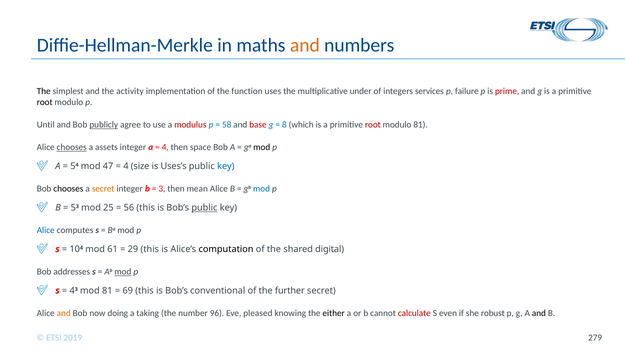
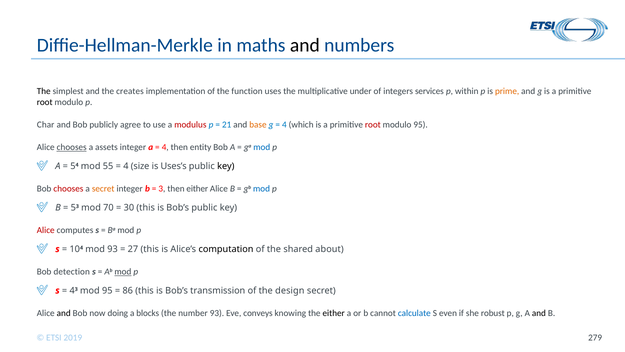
and colour: orange -> black (305, 45)
activity: activity -> creates (130, 91)
failure: failure -> within (467, 91)
prime colour: red -> orange (507, 91)
Until: Until -> Char (46, 125)
publicly underline: present -> none (104, 125)
58: 58 -> 21 (227, 125)
base colour: red -> orange (258, 125)
8: 8 -> 4 (284, 125)
modulo 81: 81 -> 95 (421, 125)
space: space -> entity (201, 147)
mod colour: black -> blue (262, 147)
47: 47 -> 55 (108, 166)
key colour: blue -> black (226, 166)
chooses colour: black -> red (68, 189)
then mean: mean -> either (197, 189)
25: 25 -> 70 (108, 207)
56: 56 -> 30 (129, 207)
public underline: present -> none (204, 207)
Alice colour: blue -> red (46, 230)
mod 61: 61 -> 93 (113, 249)
29: 29 -> 27 (133, 249)
digital: digital -> about (330, 249)
addresses: addresses -> detection (72, 271)
mod 81: 81 -> 95 (107, 290)
69: 69 -> 86 (128, 290)
conventional: conventional -> transmission (218, 290)
further: further -> design (290, 290)
and colour: orange -> black (64, 313)
taking: taking -> blocks (148, 313)
number 96: 96 -> 93 (217, 313)
pleased: pleased -> conveys (258, 313)
calculate colour: red -> blue (414, 313)
